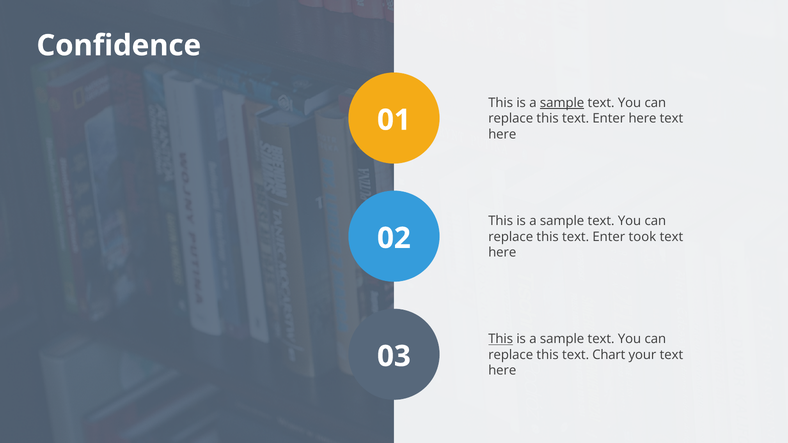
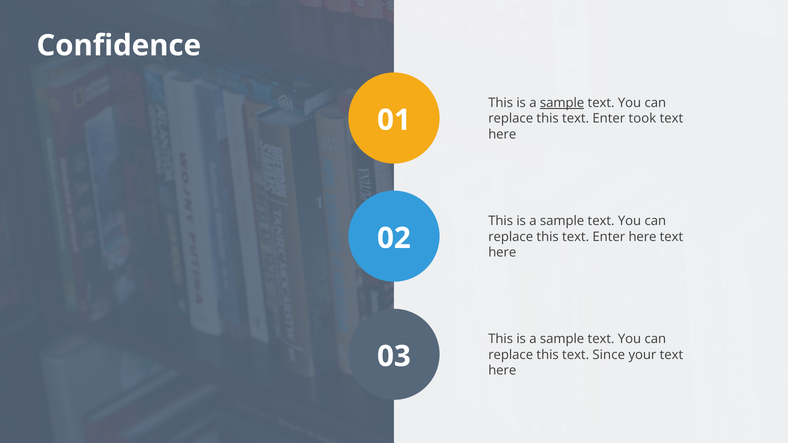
Enter here: here -> took (642, 119)
Enter took: took -> here (642, 237)
This underline: present -> none (501, 339)
Chart: Chart -> Since (609, 355)
